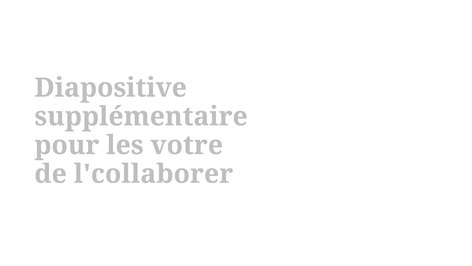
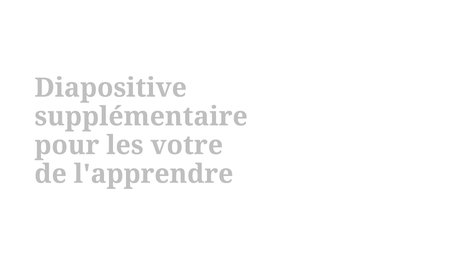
l'collaborer: l'collaborer -> l'apprendre (154, 174)
